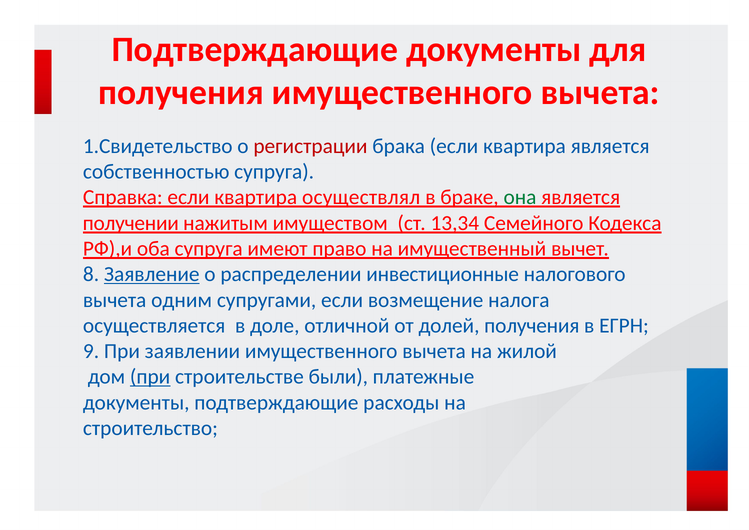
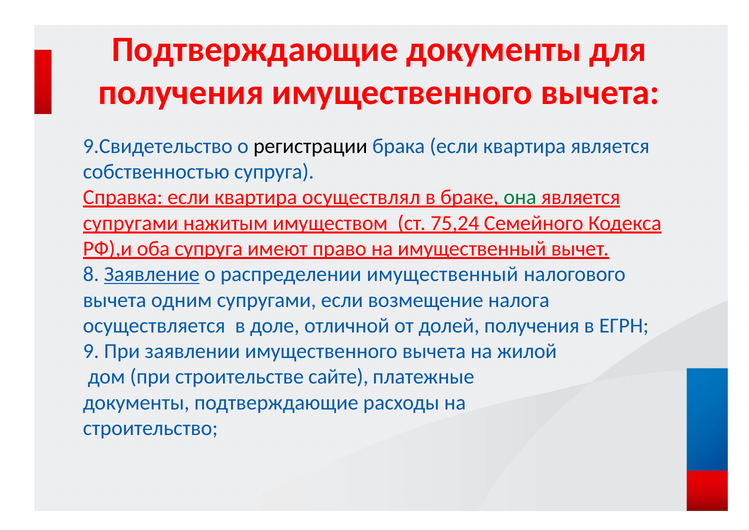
1.Свидетельство: 1.Свидетельство -> 9.Свидетельство (158, 146)
регистрации colour: red -> black (310, 146)
получении: получении -> супругами (131, 223)
13,34: 13,34 -> 75,24 (455, 223)
распределении инвестиционные: инвестиционные -> имущественный (442, 274)
при underline: present -> none (150, 377)
были: были -> сайте (338, 377)
